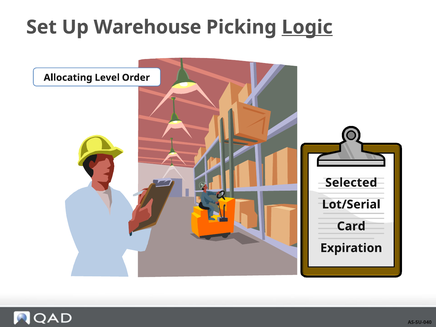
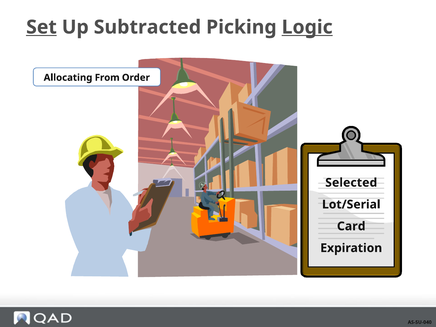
Set underline: none -> present (41, 27)
Warehouse: Warehouse -> Subtracted (147, 27)
Level: Level -> From (107, 78)
